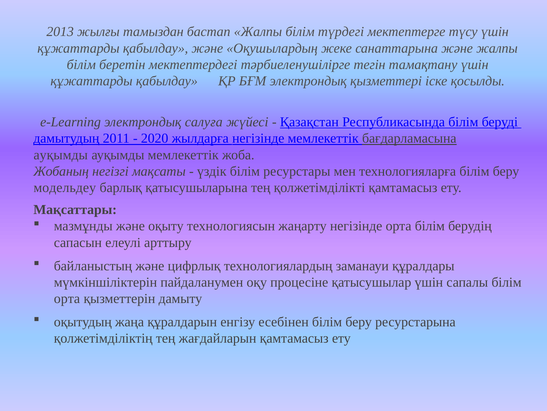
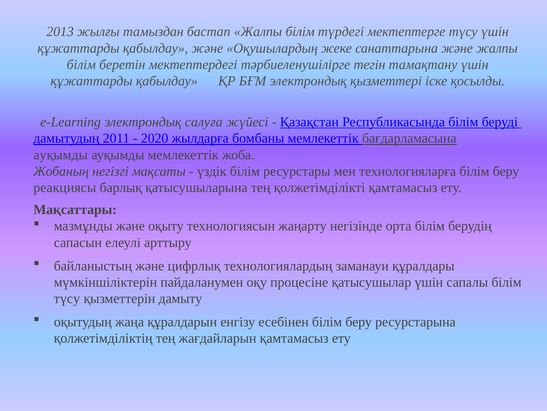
жылдарға негізінде: негізінде -> бомбаны (258, 138)
модельдеу: модельдеу -> реакциясы (65, 187)
орта: орта -> түсу (67, 298)
